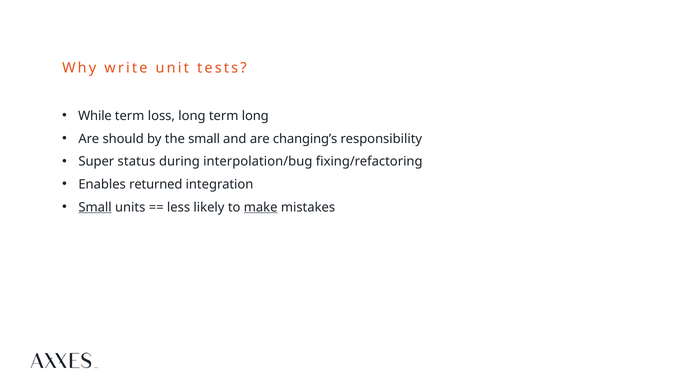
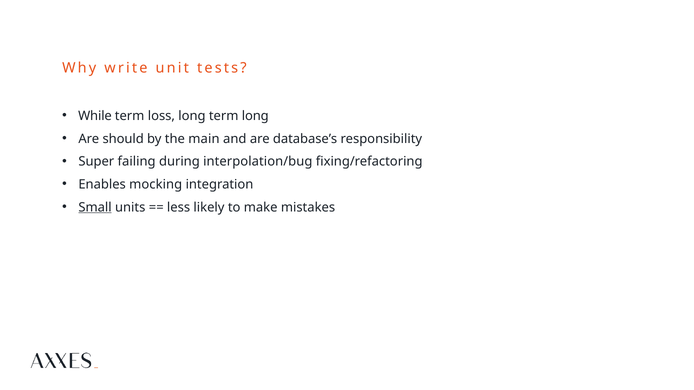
the small: small -> main (204, 139)
changing’s: changing’s -> database’s (305, 139)
status: status -> failing (137, 162)
returned: returned -> mocking (156, 185)
make underline: present -> none (261, 207)
